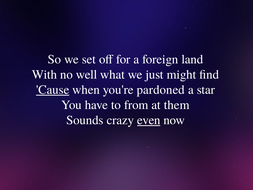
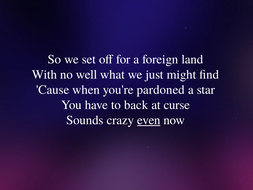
Cause underline: present -> none (53, 90)
from: from -> back (136, 105)
them: them -> curse (177, 105)
